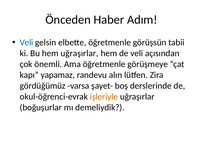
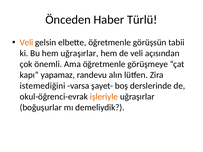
Adım: Adım -> Türlü (142, 20)
Veli colour: blue -> orange (26, 43)
gördüğümüz: gördüğümüz -> istemediğini (43, 86)
